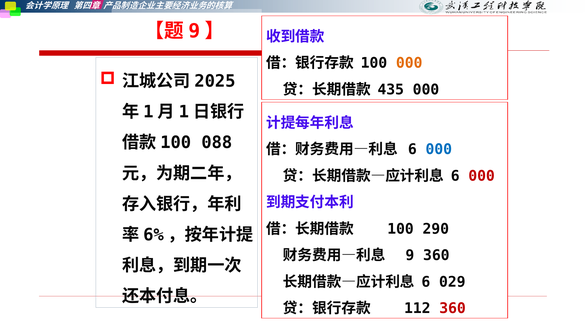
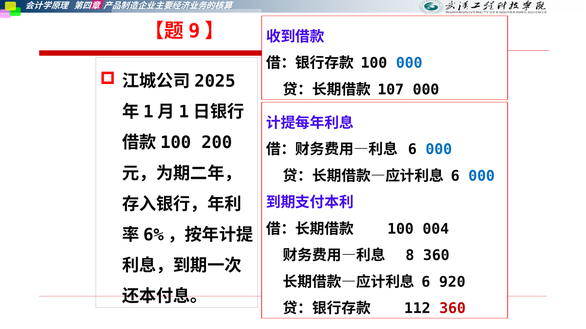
000 colour: orange -> blue (409, 63)
435: 435 -> 107 (391, 90)
088: 088 -> 200 (217, 143)
000 colour: red -> blue (482, 176)
290: 290 -> 004 (436, 229)
9: 9 -> 8 (410, 256)
029: 029 -> 920 (452, 282)
